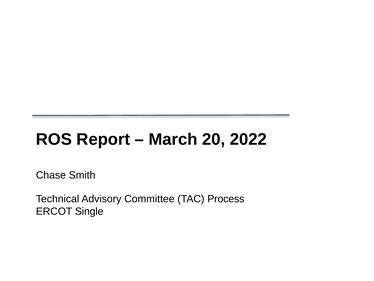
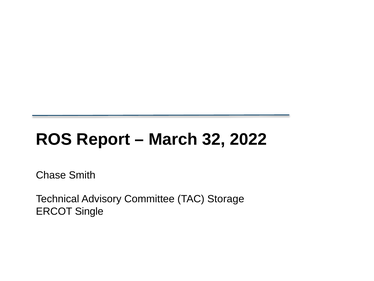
20: 20 -> 32 (214, 139)
Process: Process -> Storage (226, 198)
